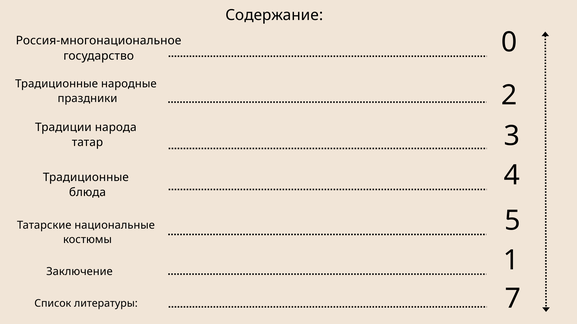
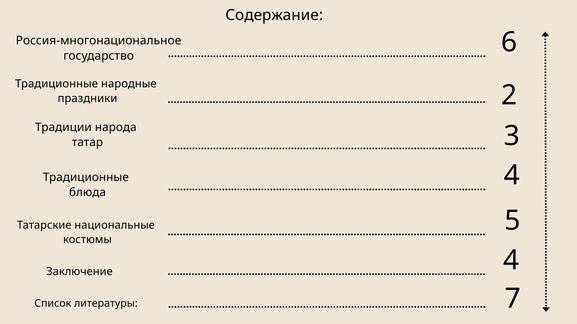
0: 0 -> 6 (509, 42)
Заключение 1: 1 -> 4 (511, 261)
